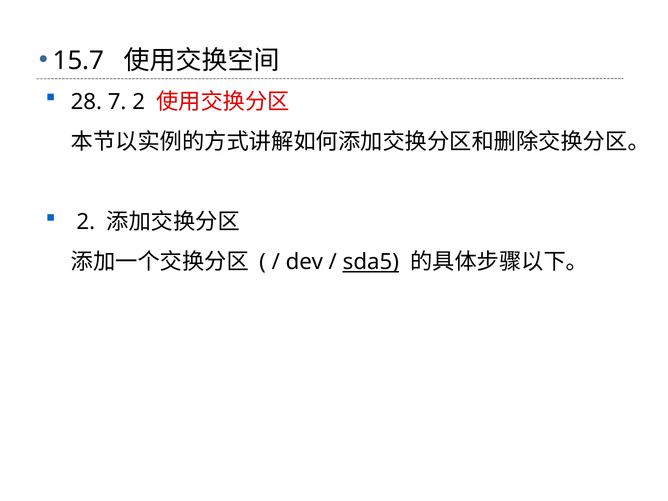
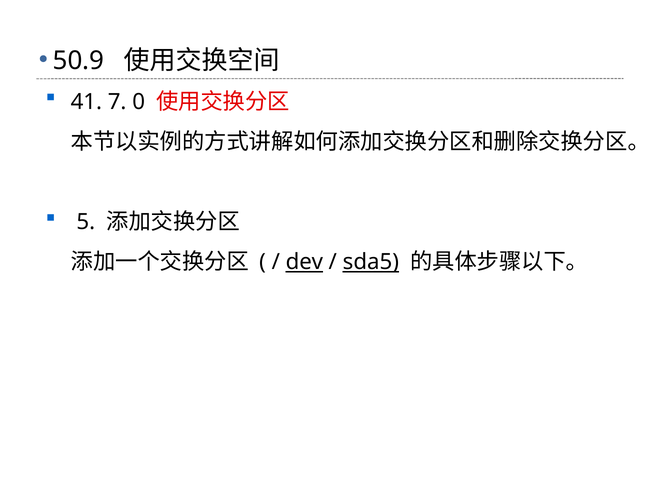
15.7: 15.7 -> 50.9 (79, 60)
28: 28 -> 41 (86, 102)
7 2: 2 -> 0 (139, 102)
2: 2 -> 5 (86, 222)
dev underline: none -> present (304, 262)
